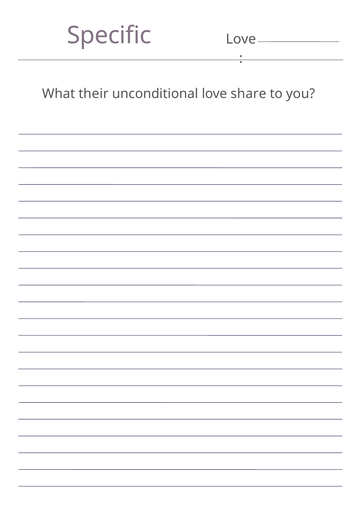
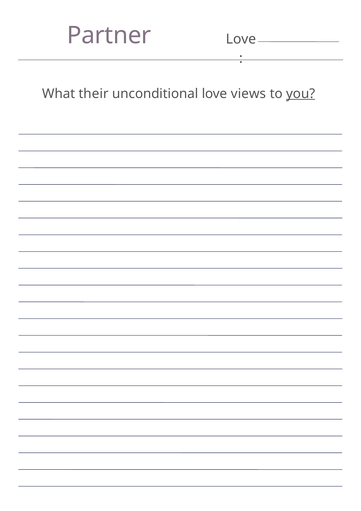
Specific: Specific -> Partner (109, 35)
share: share -> views (249, 94)
you underline: none -> present (301, 94)
